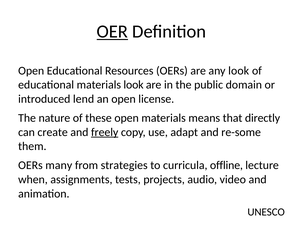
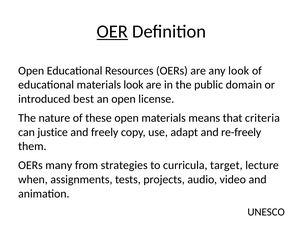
lend: lend -> best (84, 99)
directly: directly -> criteria (262, 118)
create: create -> justice (53, 132)
freely underline: present -> none (105, 132)
re-some: re-some -> re-freely (241, 132)
offline: offline -> target (226, 166)
